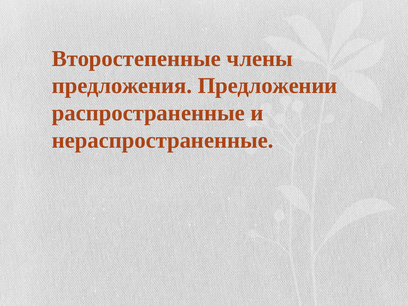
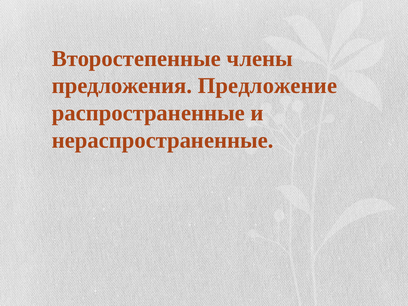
Предложении: Предложении -> Предложение (267, 86)
